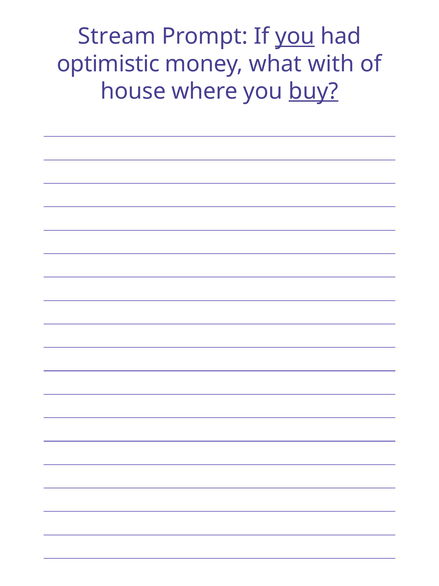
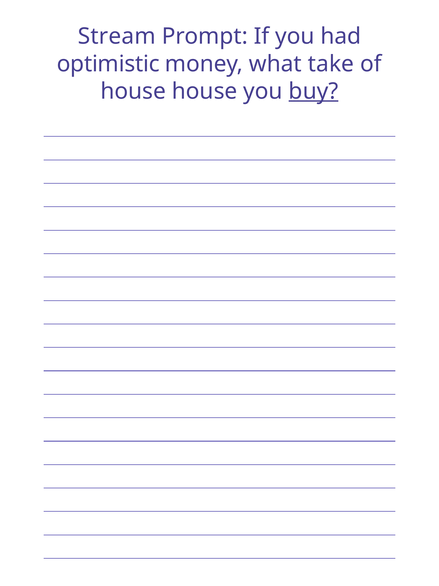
you underline: present -> none (295, 36)
with: with -> take (331, 64)
house where: where -> house (205, 91)
